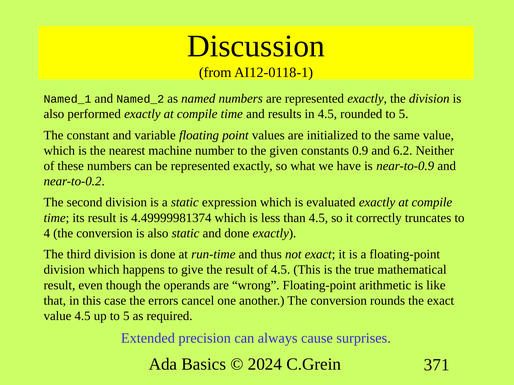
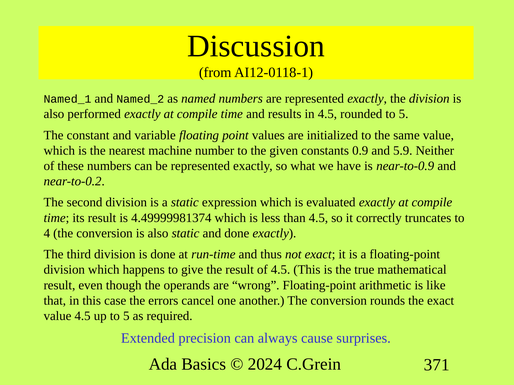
6.2: 6.2 -> 5.9 (403, 151)
